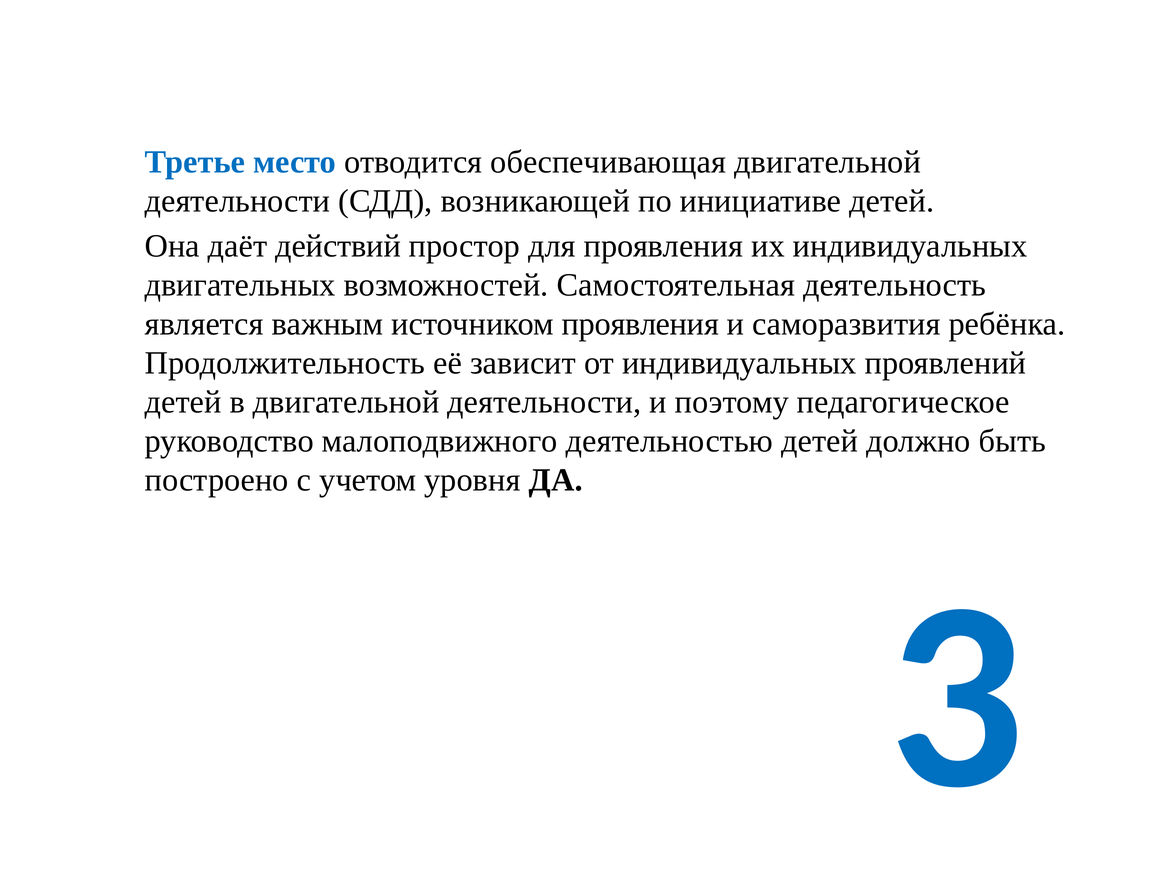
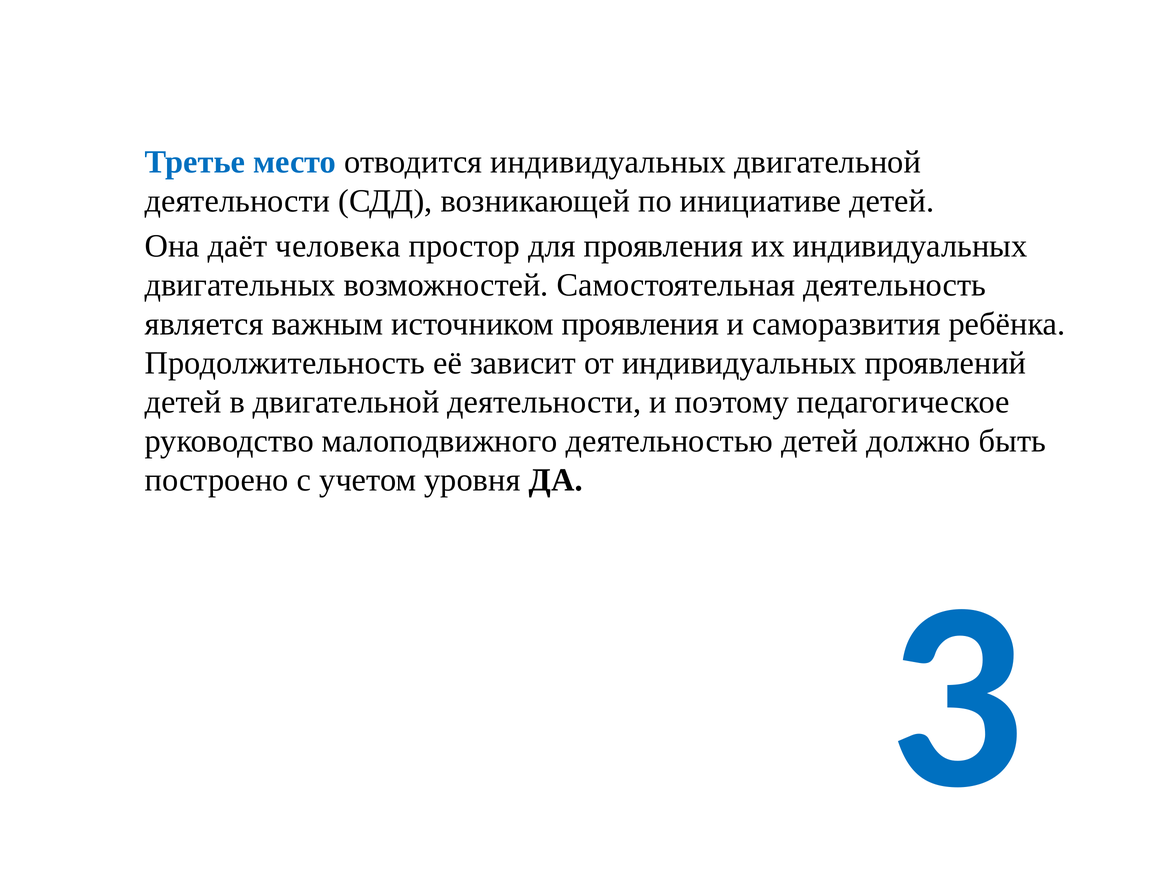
отводится обеспечивающая: обеспечивающая -> индивидуальных (608, 162)
действий: действий -> человека (338, 246)
